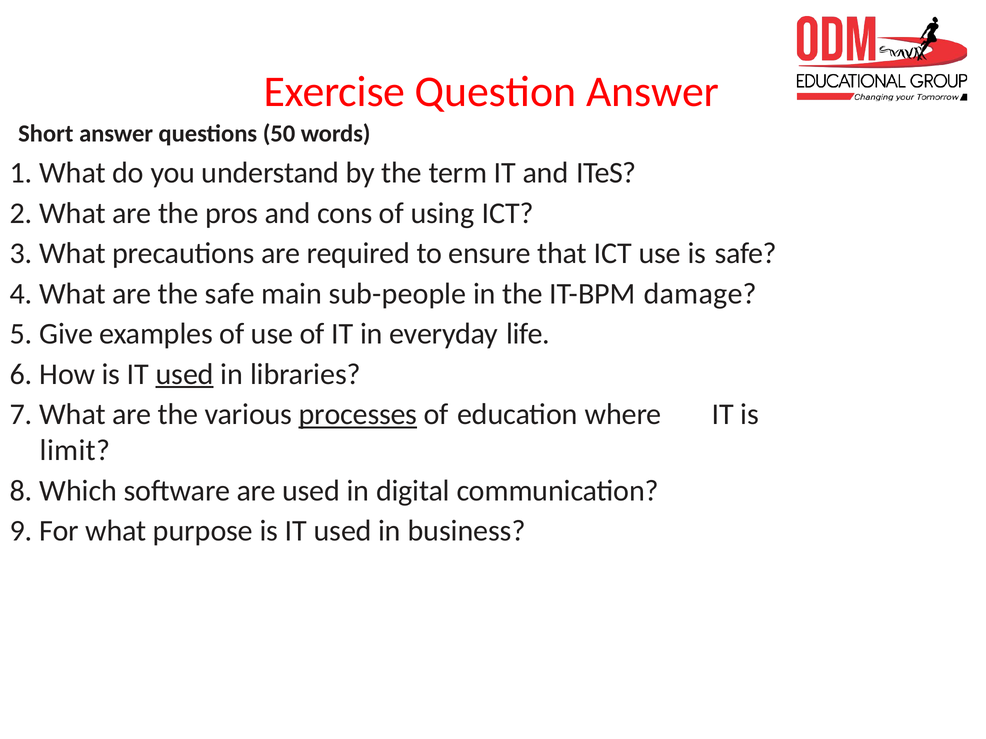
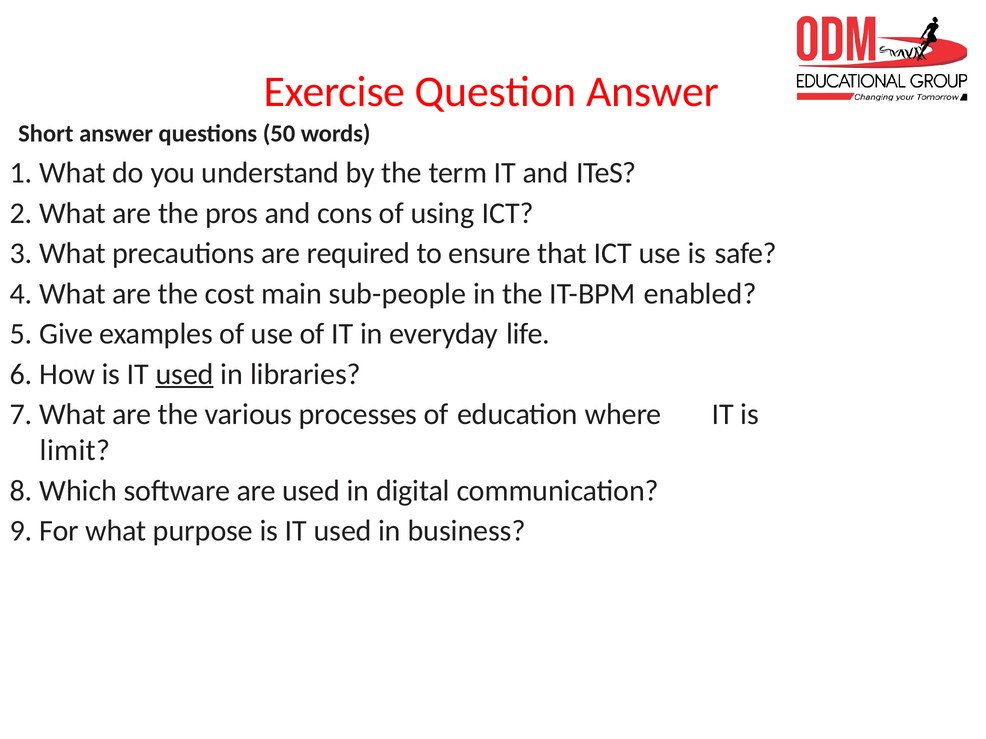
the safe: safe -> cost (230, 294)
damage: damage -> enabled (700, 294)
processes underline: present -> none (358, 415)
